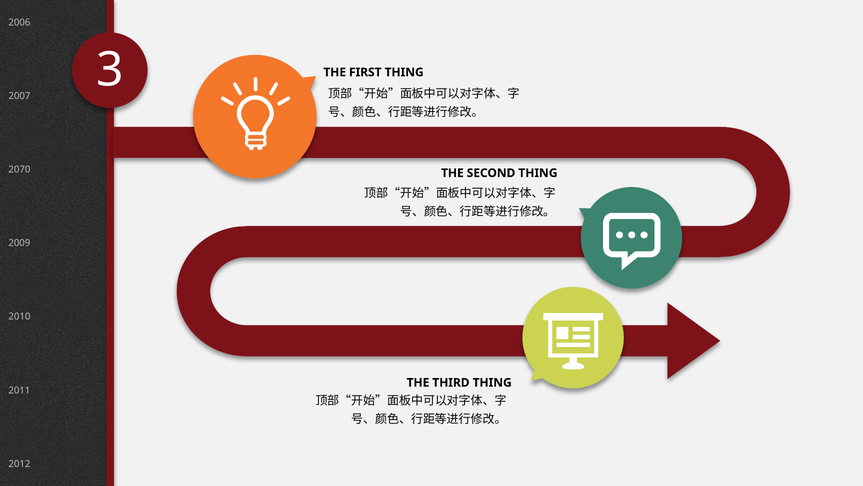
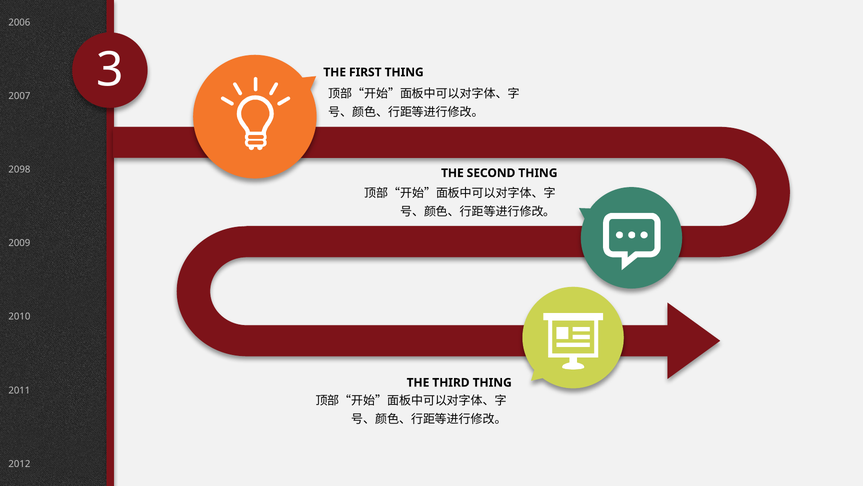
2070: 2070 -> 2098 (19, 169)
